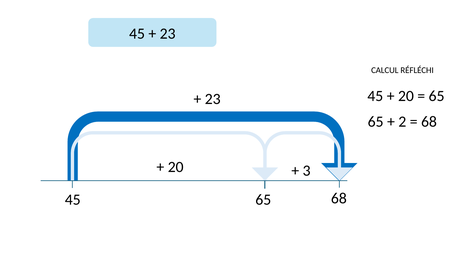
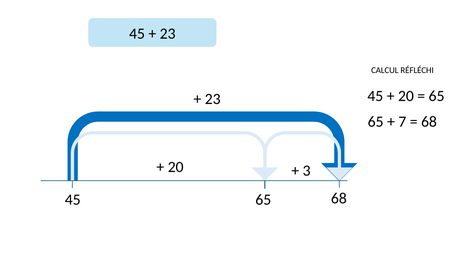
2: 2 -> 7 (402, 122)
